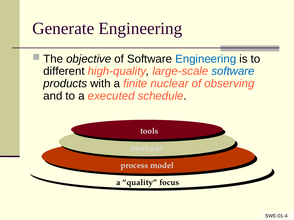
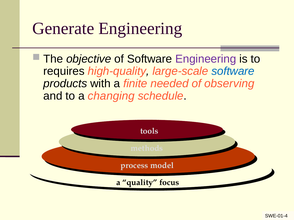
Engineering colour: blue -> purple (206, 59)
different: different -> requires (64, 71)
nuclear: nuclear -> needed (170, 84)
executed: executed -> changing (111, 96)
